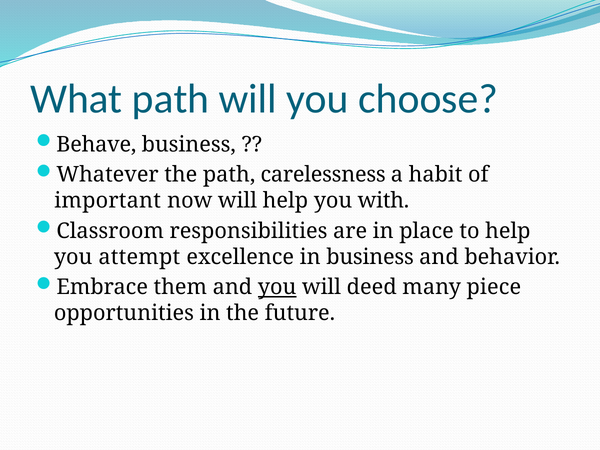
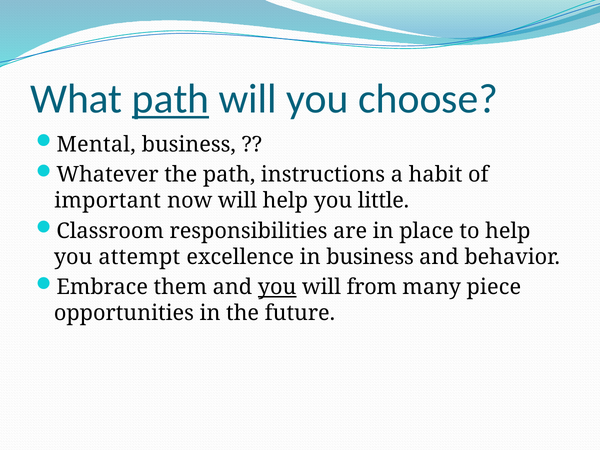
path underline: none -> present (171, 99)
Behave: Behave -> Mental (96, 144)
carelessness: carelessness -> instructions (323, 175)
with: with -> little (383, 201)
deed: deed -> from (372, 287)
